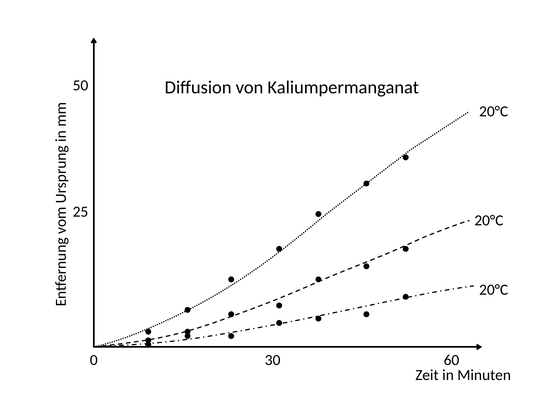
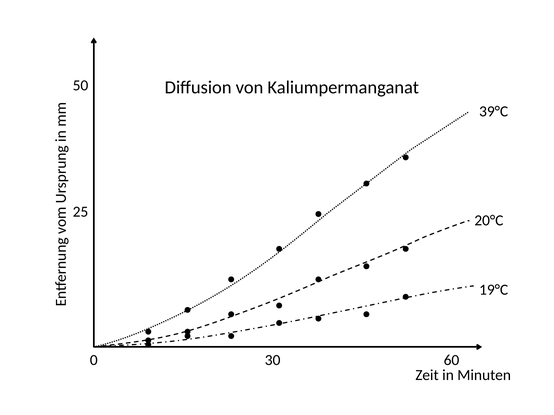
20°C: 20°C -> 39°C (494, 112)
20°C: 20°C -> 19°C (494, 290)
